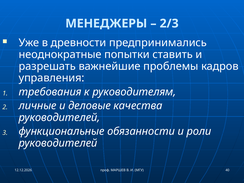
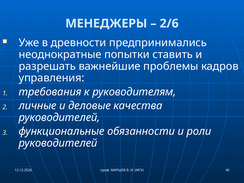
2/3: 2/3 -> 2/6 (169, 23)
